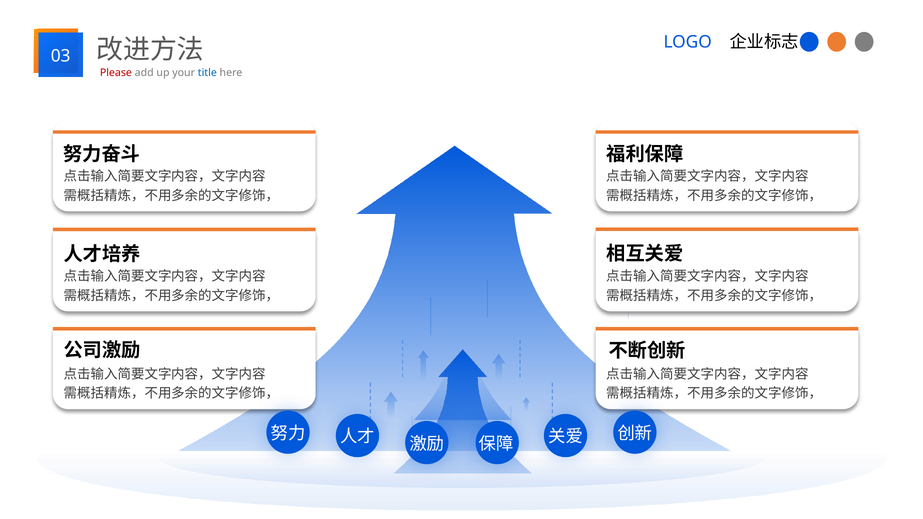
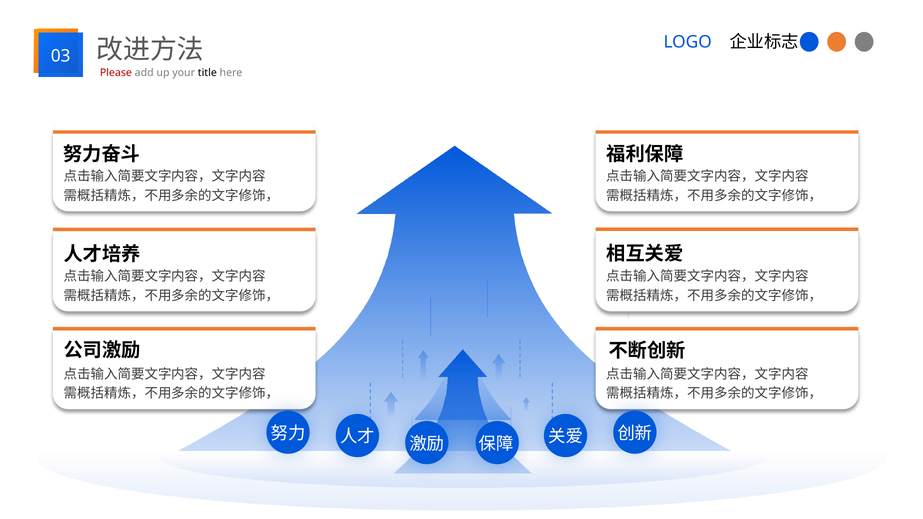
title colour: blue -> black (207, 73)
